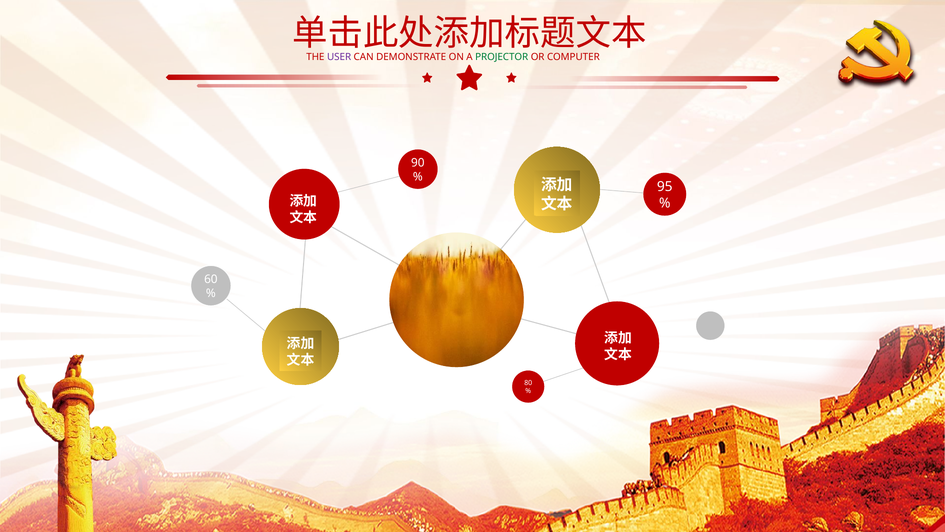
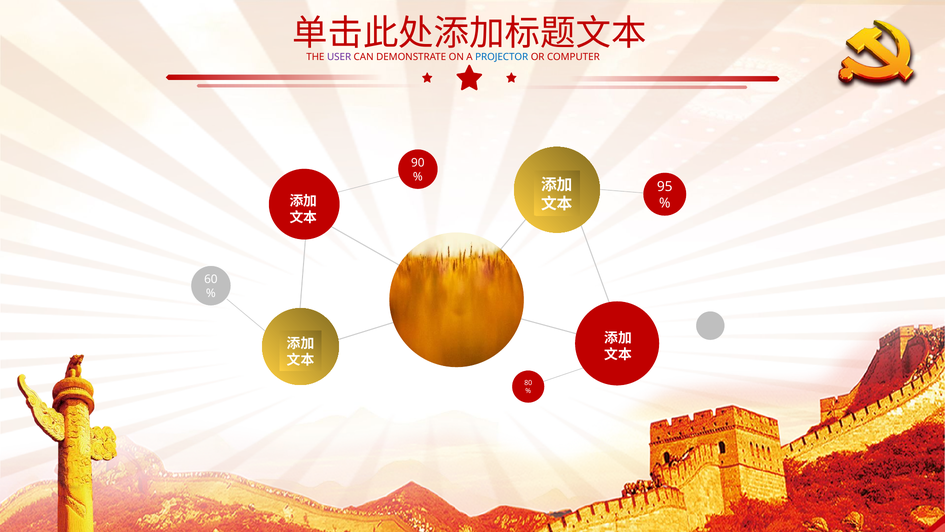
PROJECTOR colour: green -> blue (502, 57)
